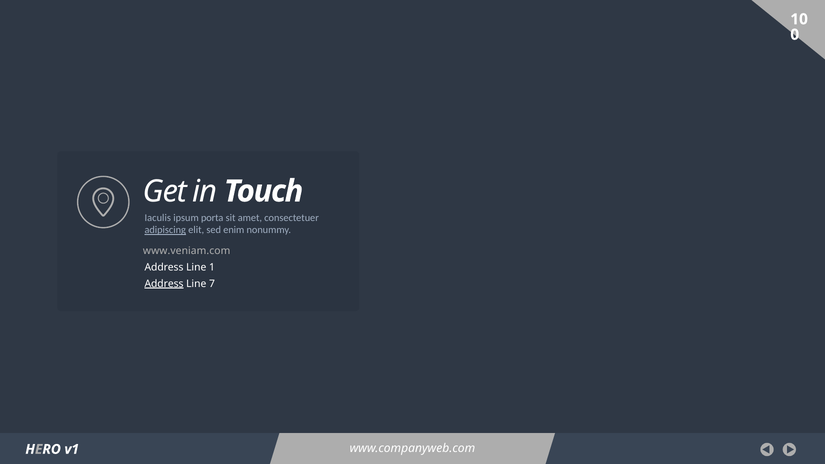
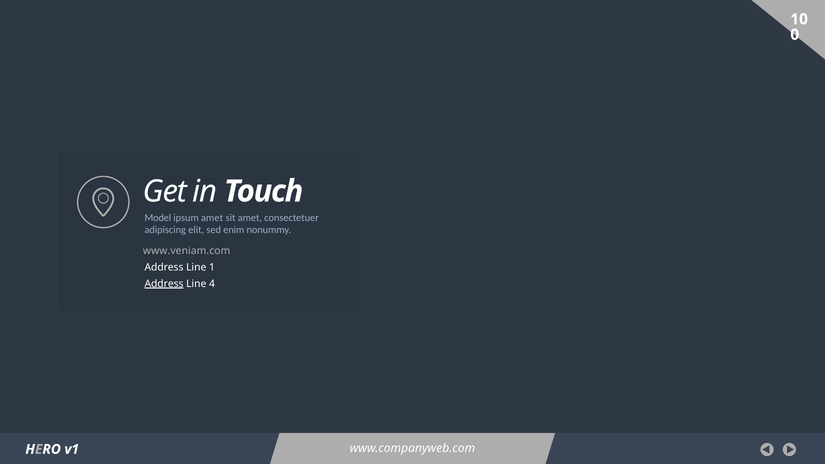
Iaculis: Iaculis -> Model (158, 218)
ipsum porta: porta -> amet (212, 218)
adipiscing underline: present -> none (165, 230)
7: 7 -> 4 (212, 284)
